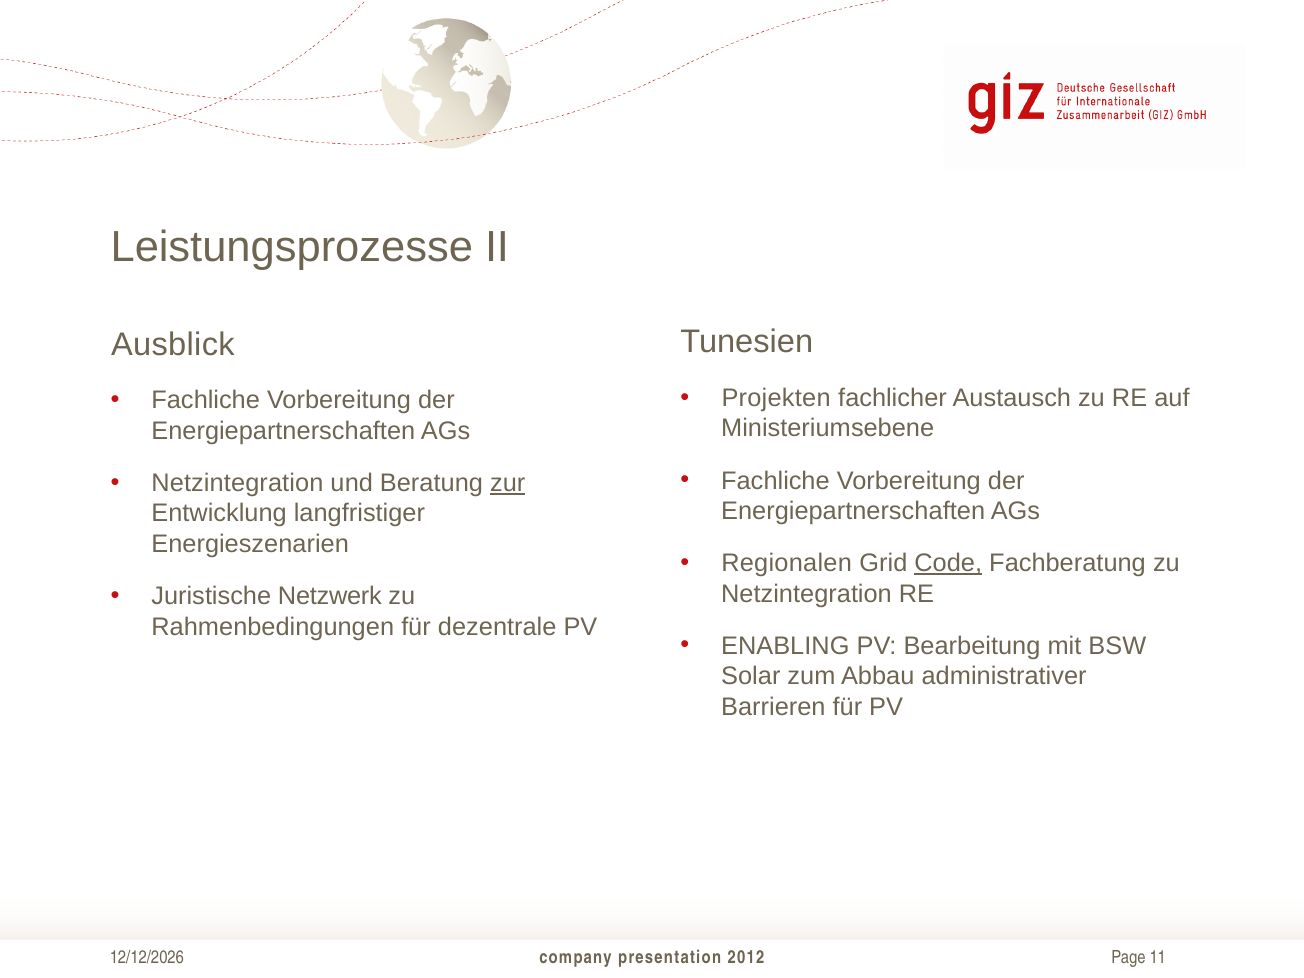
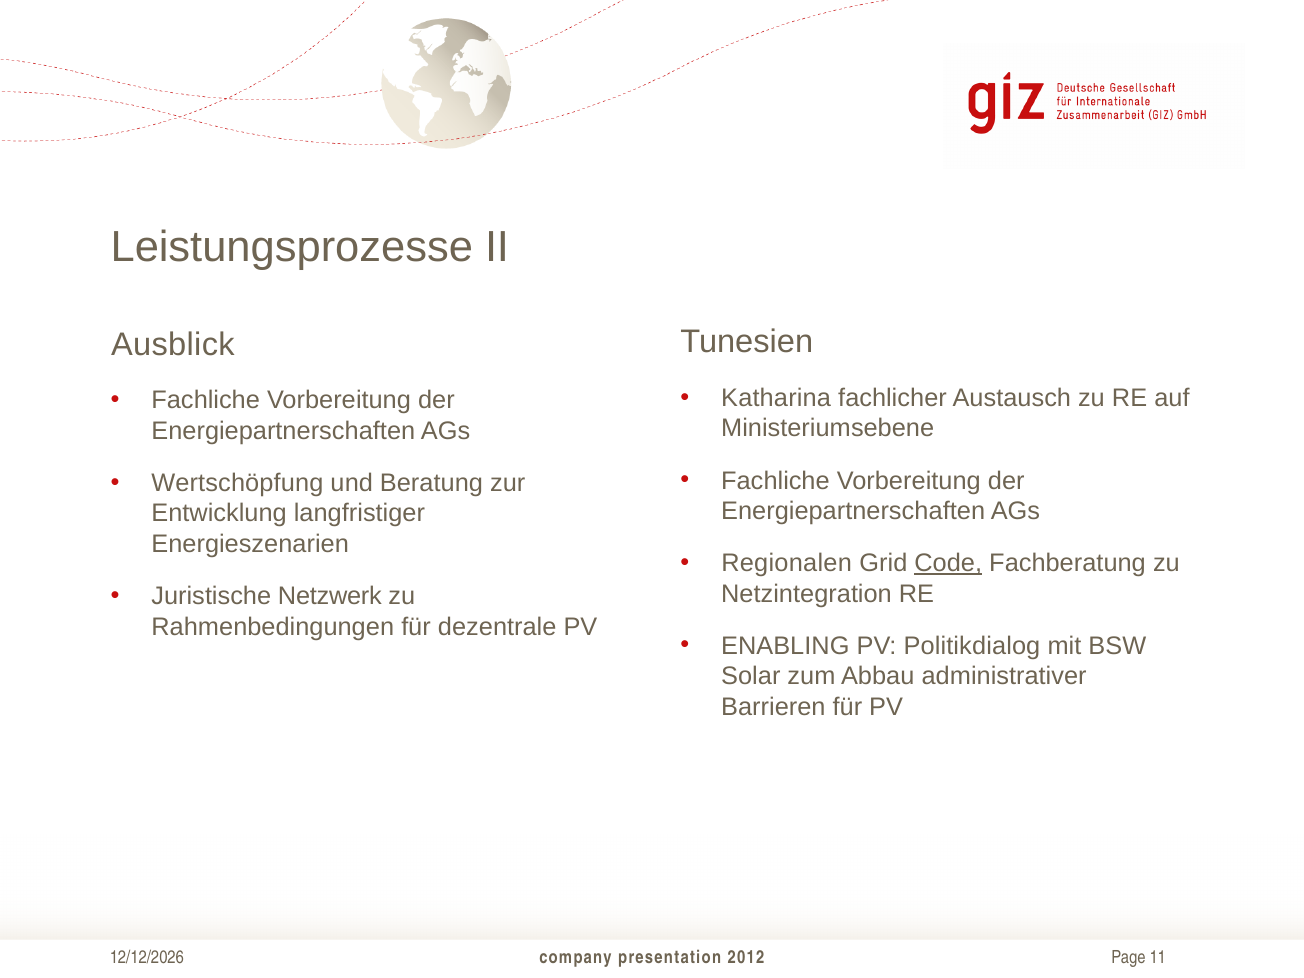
Projekten: Projekten -> Katharina (776, 398)
Netzintegration: Netzintegration -> Wertschöpfung (237, 483)
zur underline: present -> none (508, 483)
Bearbeitung: Bearbeitung -> Politikdialog (972, 646)
